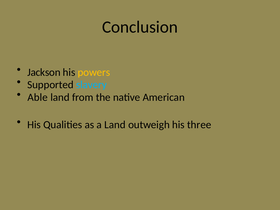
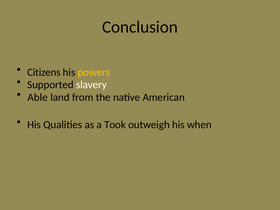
Jackson: Jackson -> Citizens (44, 72)
slavery colour: light blue -> white (91, 85)
a Land: Land -> Took (115, 125)
three: three -> when (199, 125)
